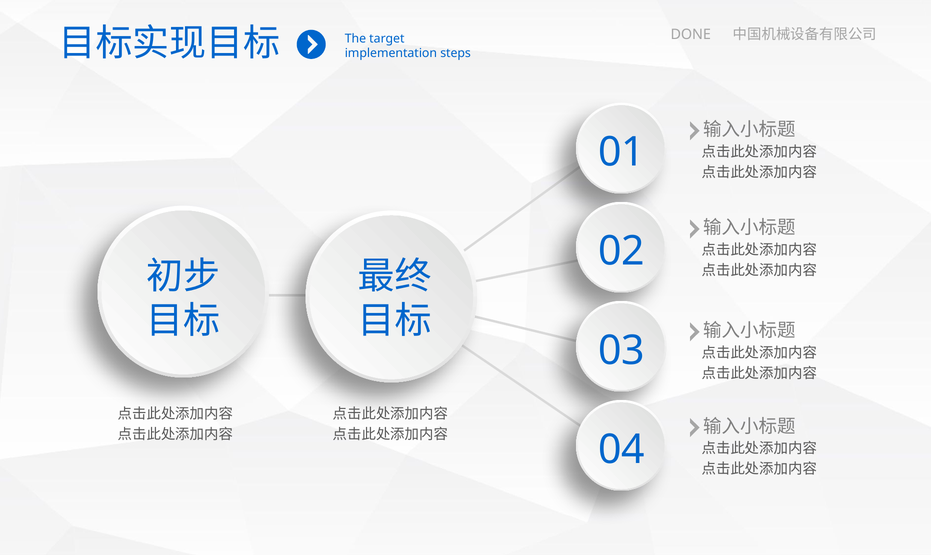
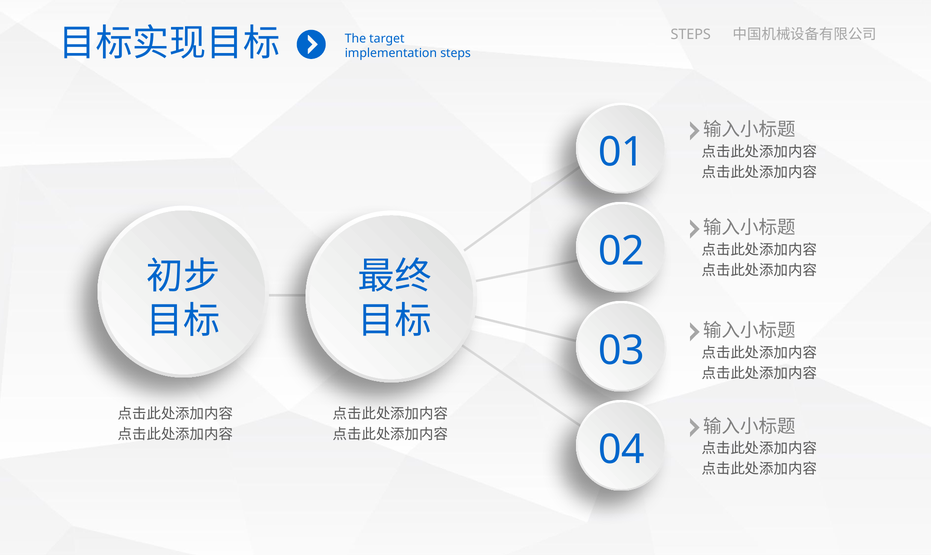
DONE: DONE -> STEPS (691, 34)
